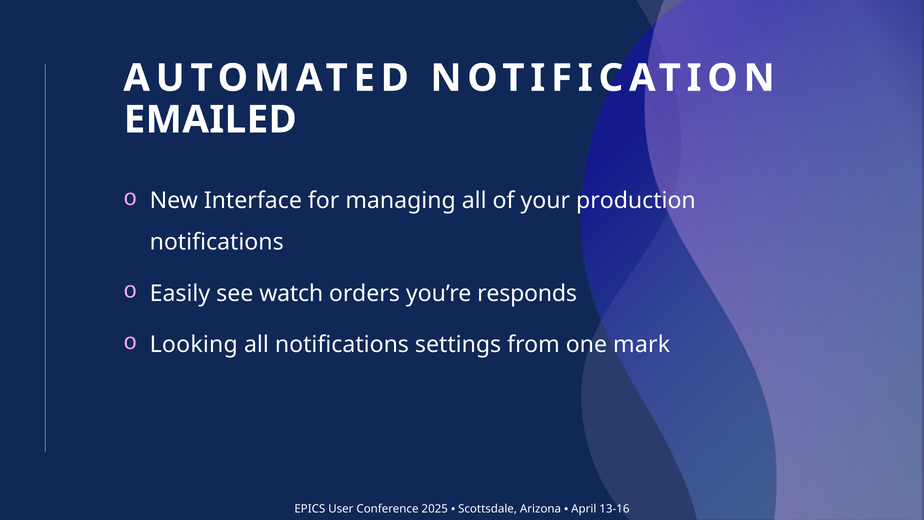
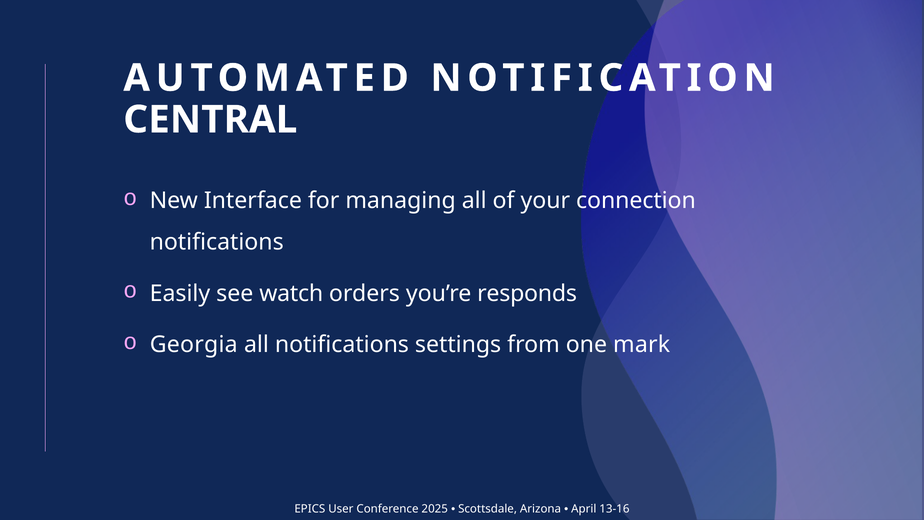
EMAILED: EMAILED -> CENTRAL (210, 120)
production: production -> connection (636, 201)
Looking: Looking -> Georgia (194, 345)
